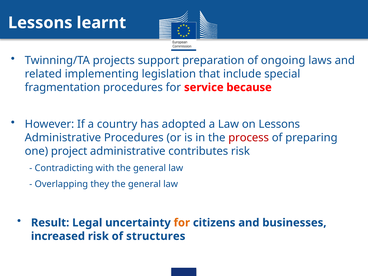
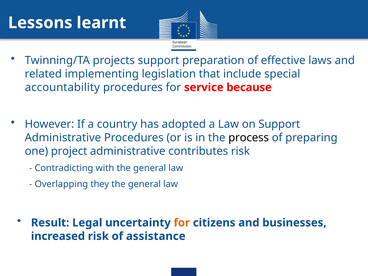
ongoing: ongoing -> effective (283, 60)
fragmentation: fragmentation -> accountability (62, 87)
on Lessons: Lessons -> Support (279, 124)
process colour: red -> black (249, 138)
structures: structures -> assistance (156, 236)
